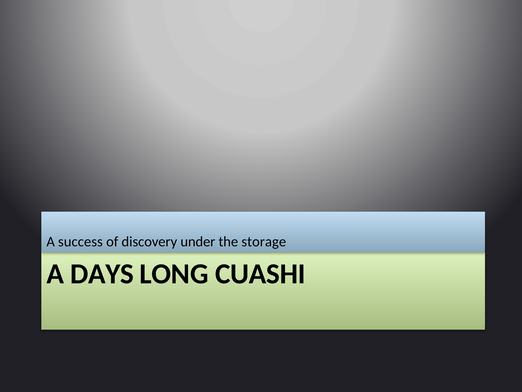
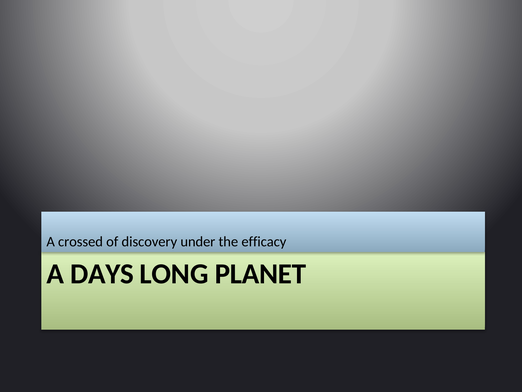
success: success -> crossed (81, 241)
storage: storage -> efficacy (264, 241)
CUASHI: CUASHI -> PLANET (260, 274)
